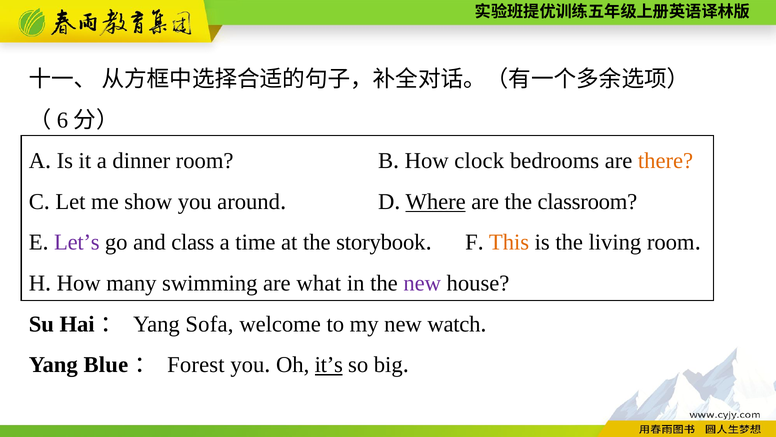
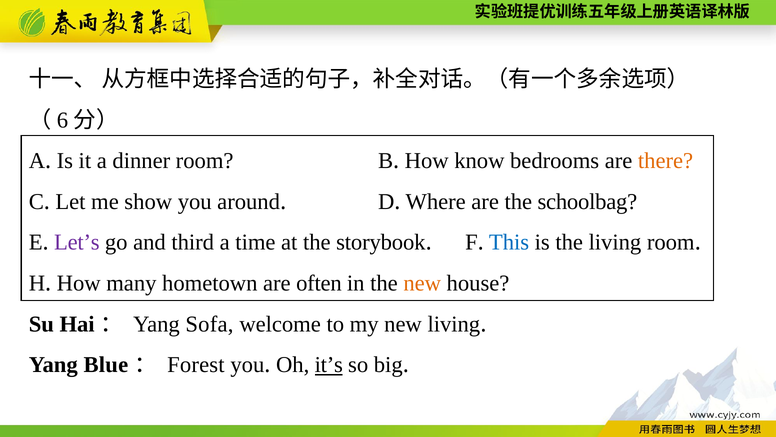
clock: clock -> know (479, 161)
Where underline: present -> none (436, 201)
classroom: classroom -> schoolbag (587, 201)
class: class -> third (193, 242)
This colour: orange -> blue (509, 242)
swimming: swimming -> hometown (210, 283)
what: what -> often (319, 283)
new colour: purple -> orange (422, 283)
new watch: watch -> living (454, 324)
